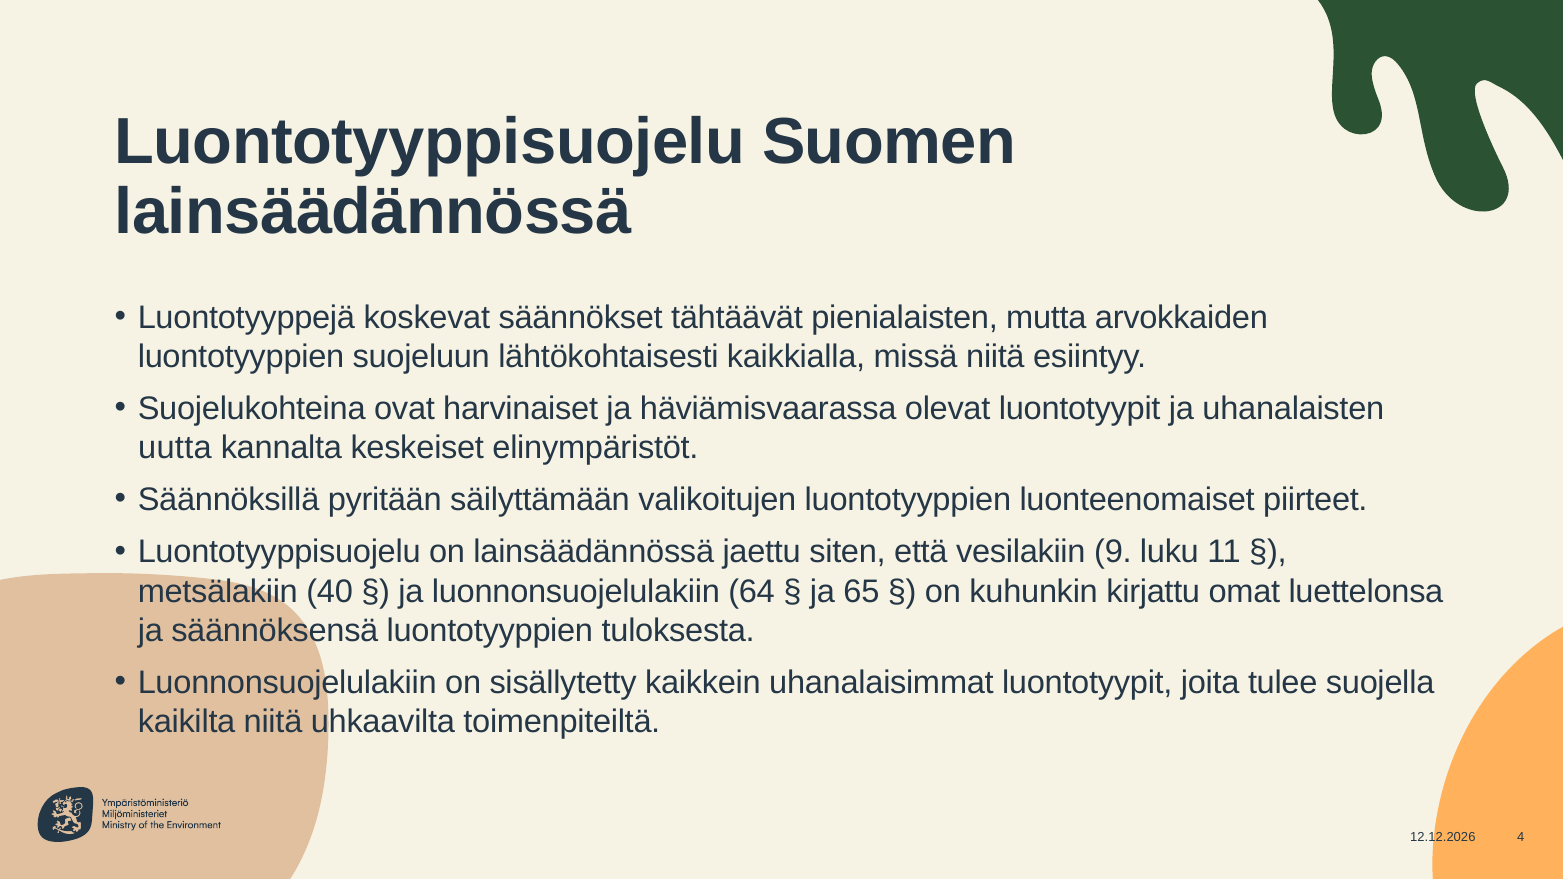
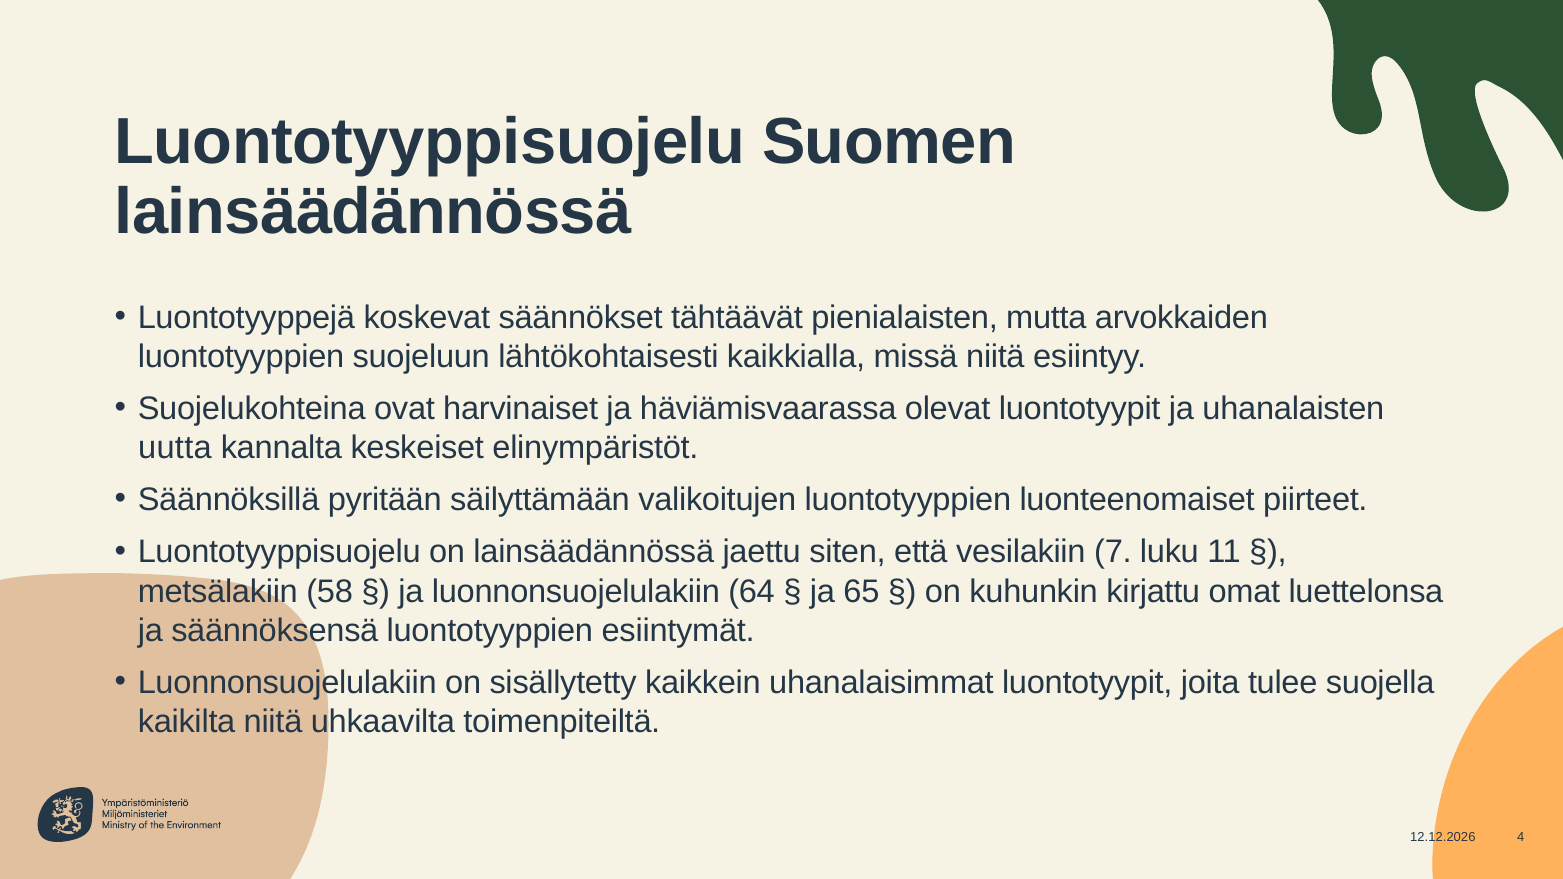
9: 9 -> 7 (1113, 552)
40: 40 -> 58 (330, 591)
tuloksesta: tuloksesta -> esiintymät (678, 630)
